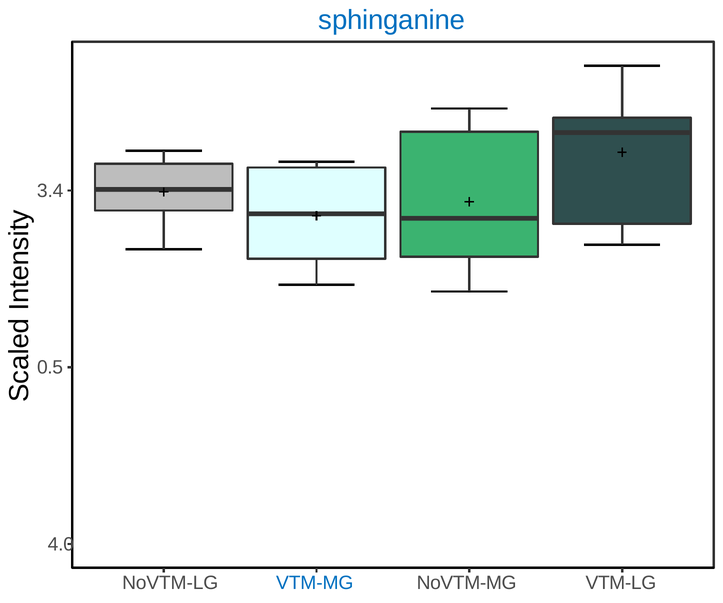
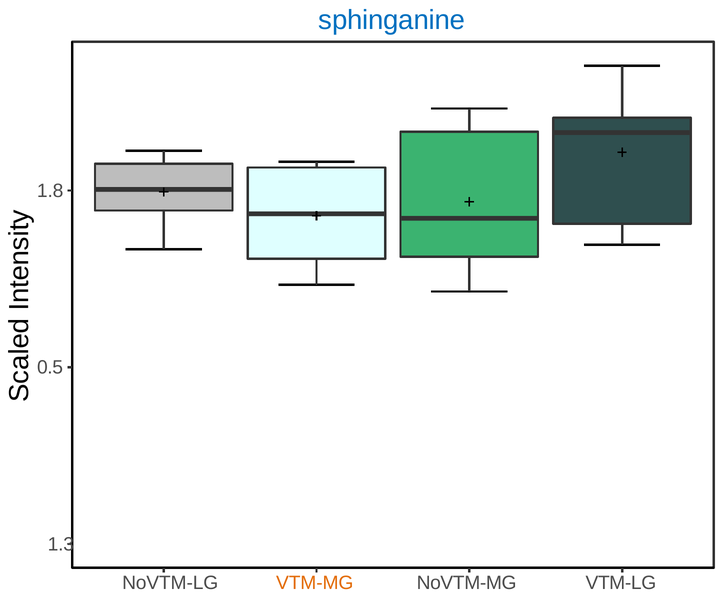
3.4: 3.4 -> 1.8 (50, 191)
4.0: 4.0 -> 1.3 (61, 544)
VTM-MG colour: blue -> orange (315, 583)
